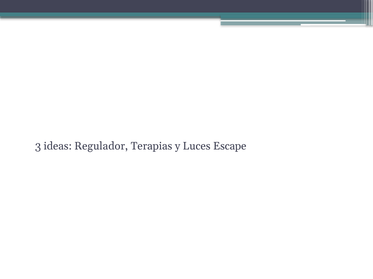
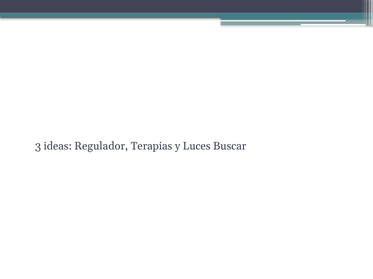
Escape: Escape -> Buscar (230, 146)
